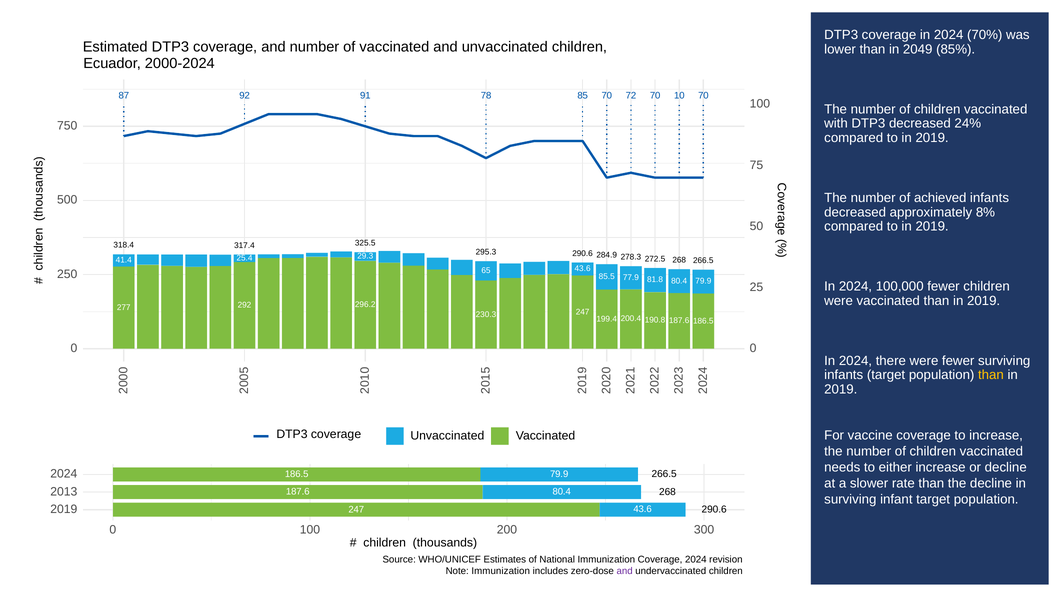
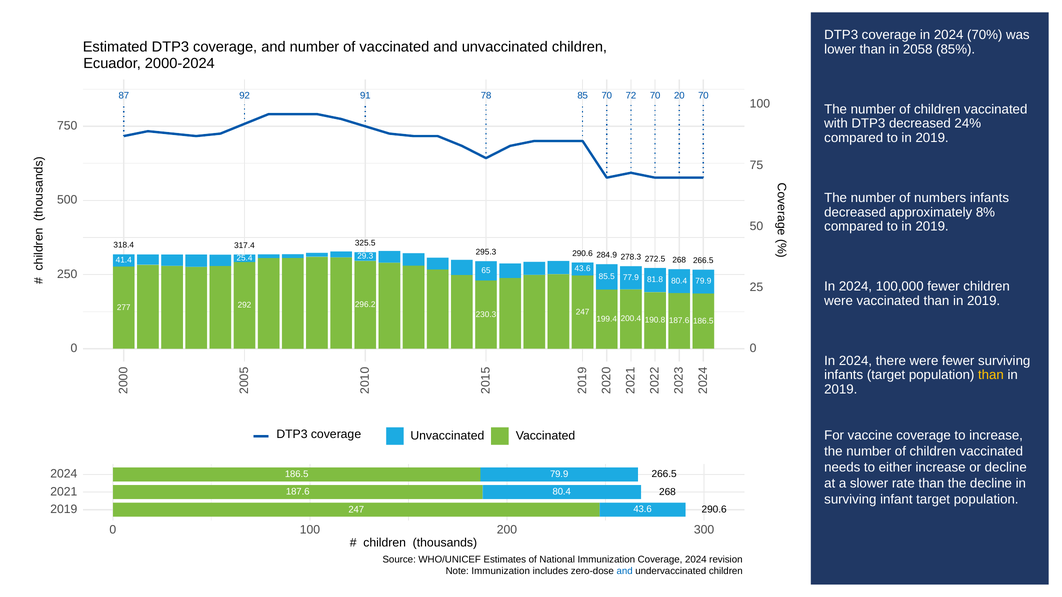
2049: 2049 -> 2058 (918, 49)
10: 10 -> 20 (679, 96)
achieved: achieved -> numbers (940, 198)
2013: 2013 -> 2021 (64, 492)
and colour: purple -> blue (625, 571)
